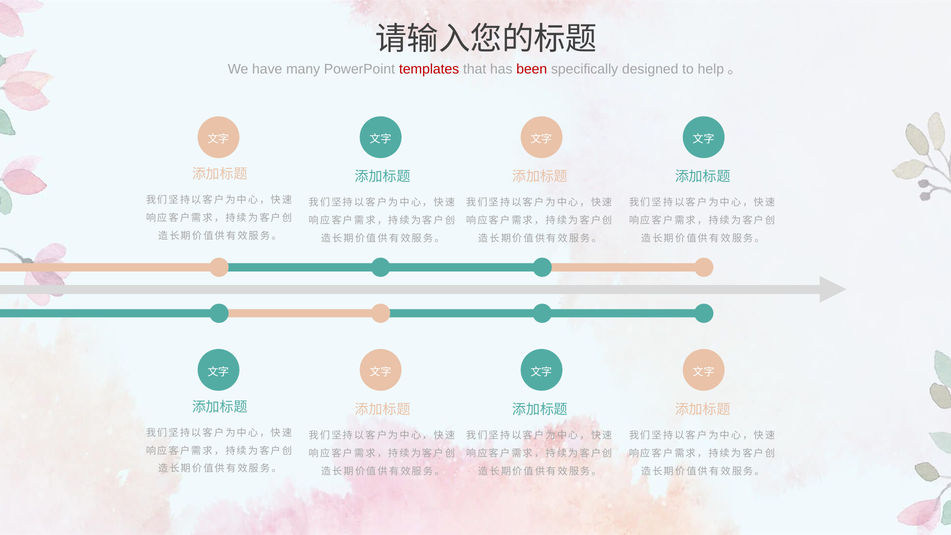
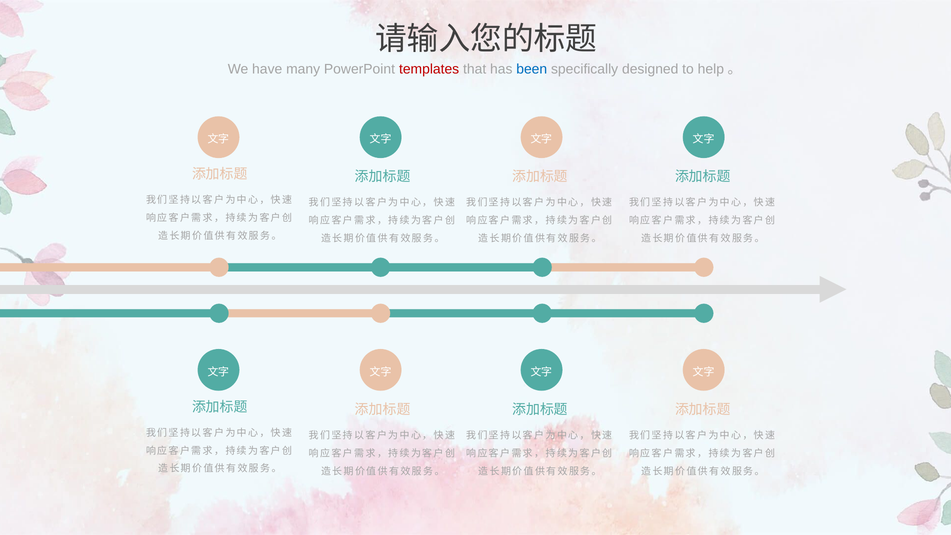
been colour: red -> blue (532, 69)
